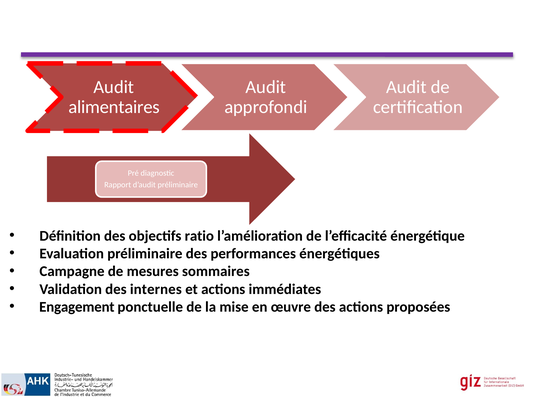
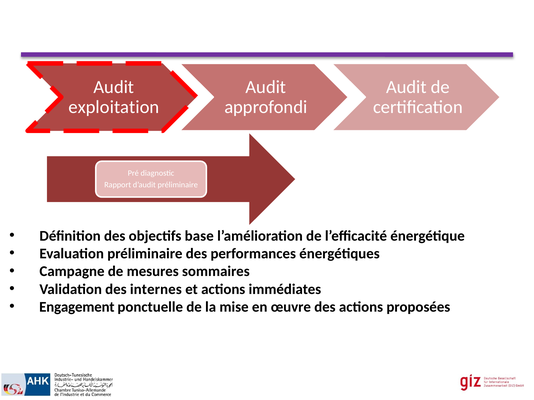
alimentaires: alimentaires -> exploitation (114, 107)
ratio: ratio -> base (199, 236)
